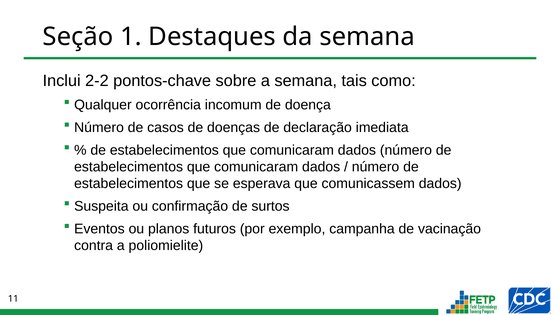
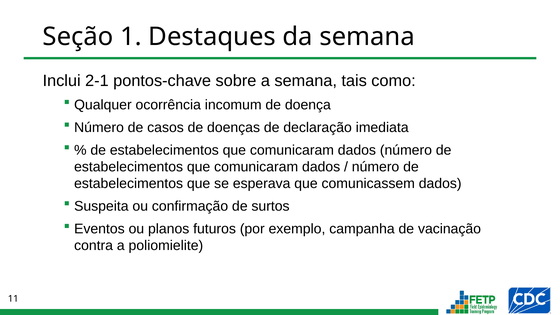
2-2: 2-2 -> 2-1 (97, 81)
